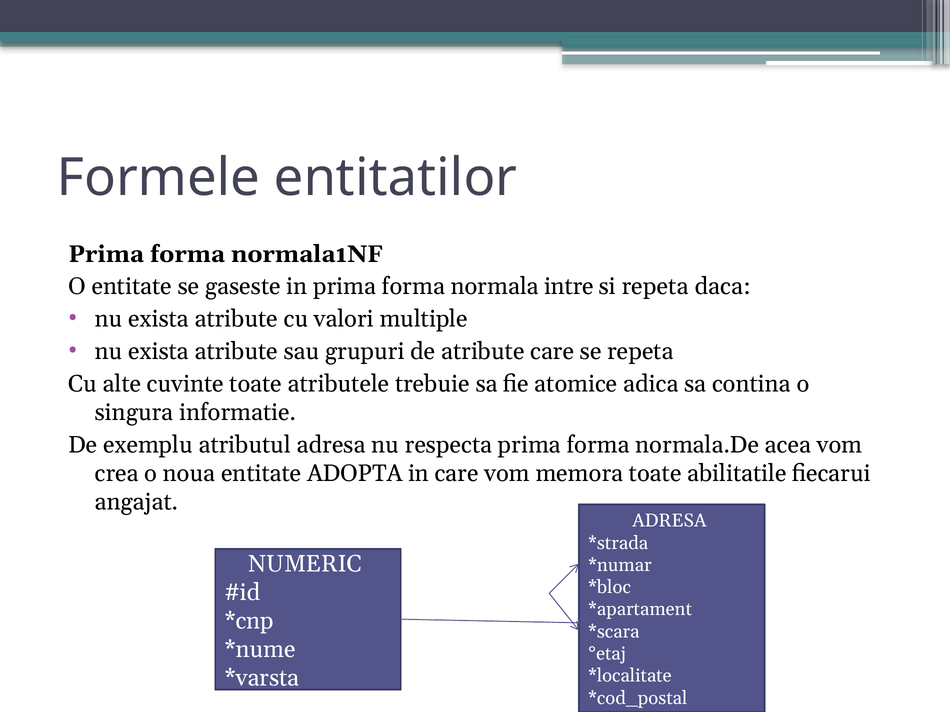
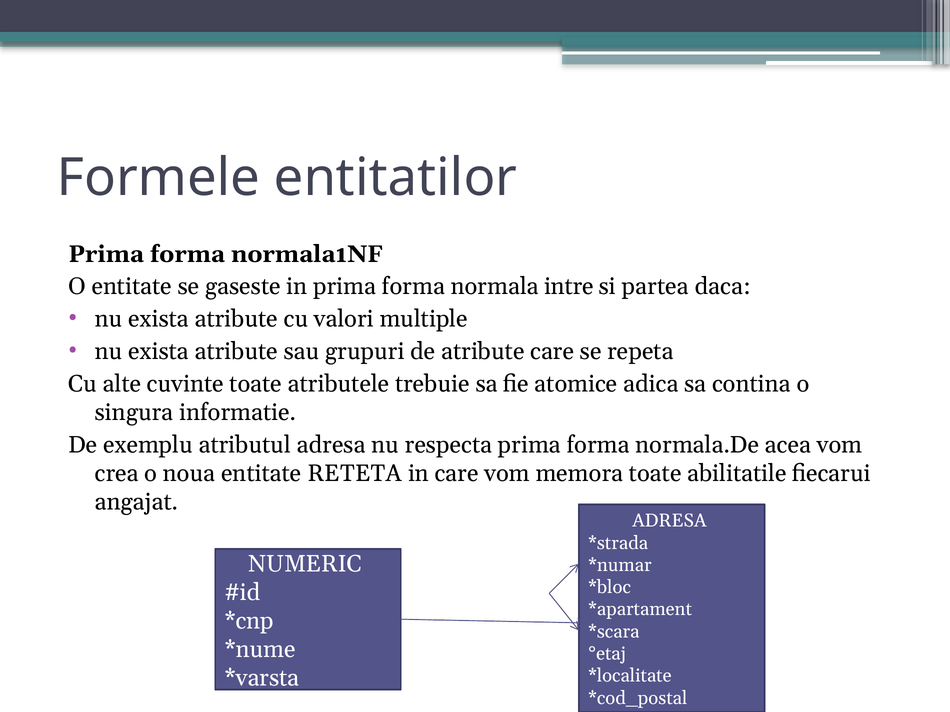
si repeta: repeta -> partea (655, 287)
ADOPTA: ADOPTA -> RETETA (355, 474)
